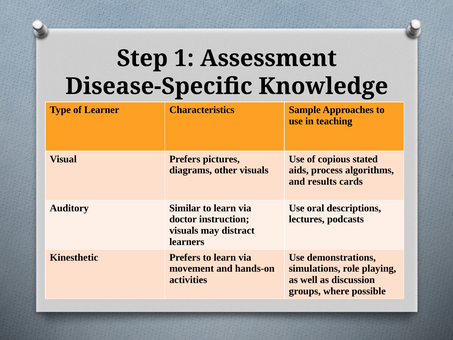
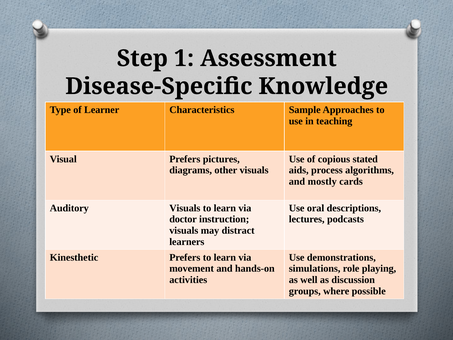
results: results -> mostly (322, 181)
Auditory Similar: Similar -> Visuals (185, 208)
